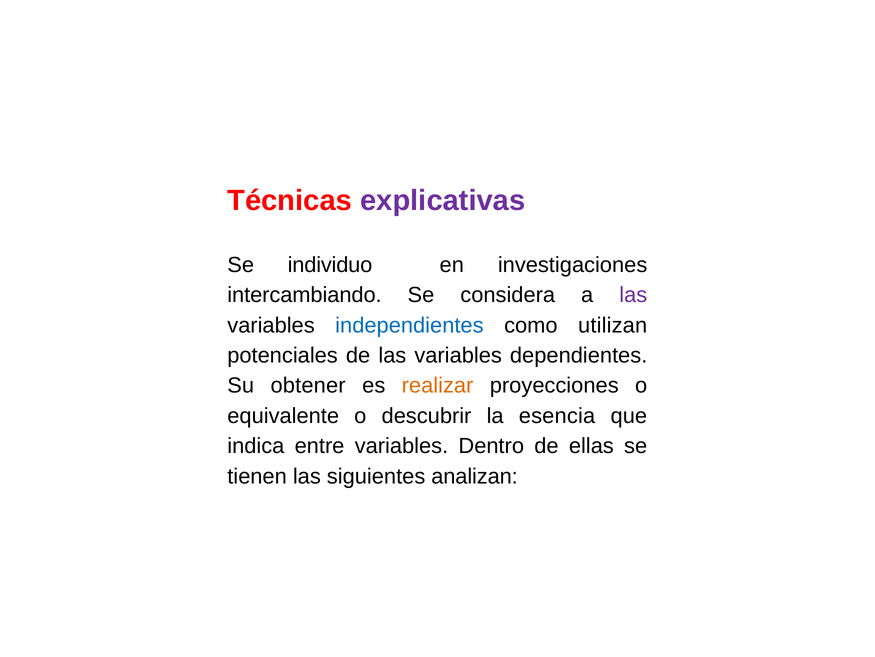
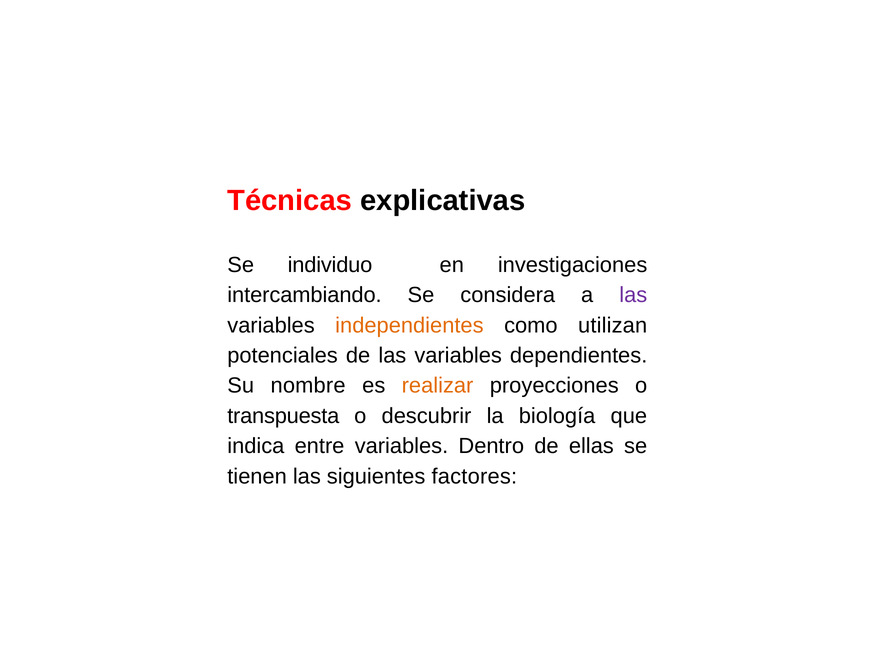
explicativas colour: purple -> black (443, 200)
independientes colour: blue -> orange (409, 325)
obtener: obtener -> nombre (308, 385)
equivalente: equivalente -> transpuesta (283, 415)
esencia: esencia -> biología (557, 415)
analizan: analizan -> factores (474, 476)
